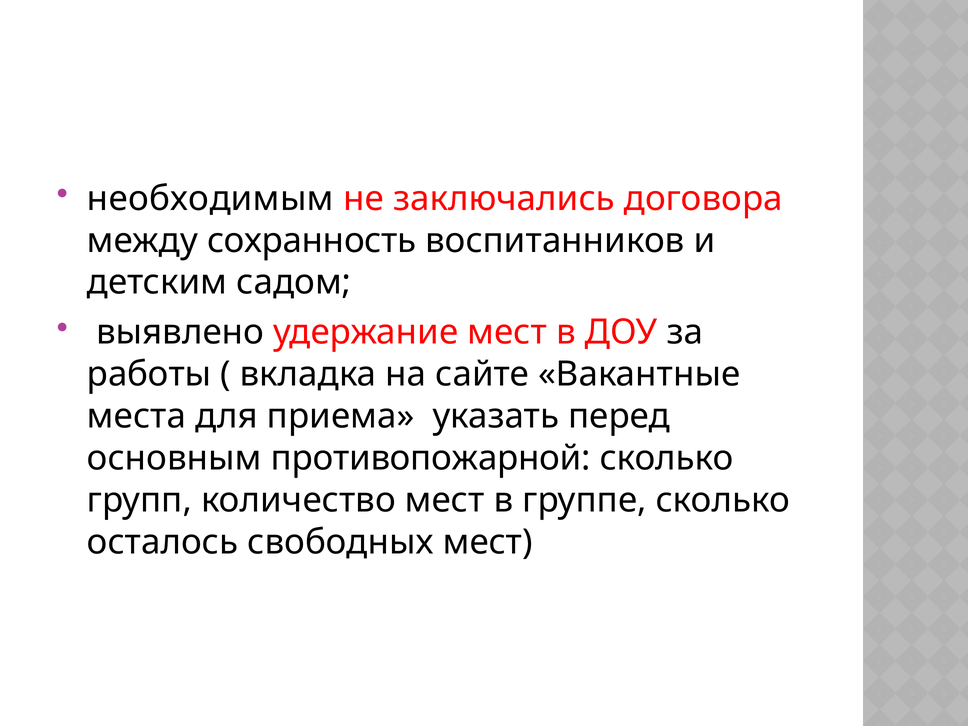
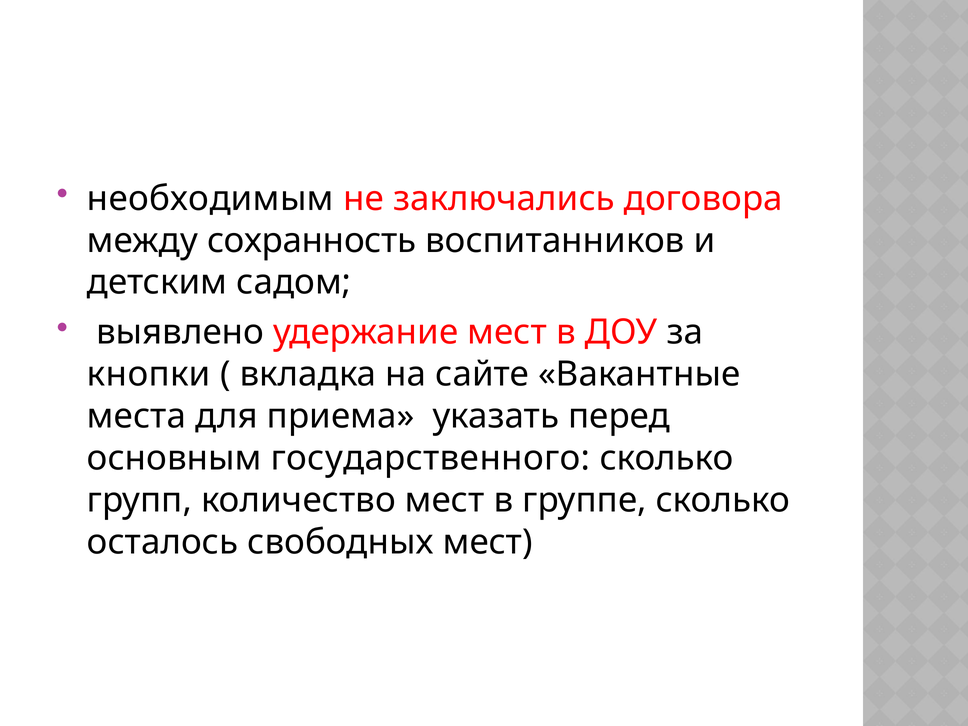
работы: работы -> кнопки (149, 374)
противопожарной: противопожарной -> государственного (430, 458)
